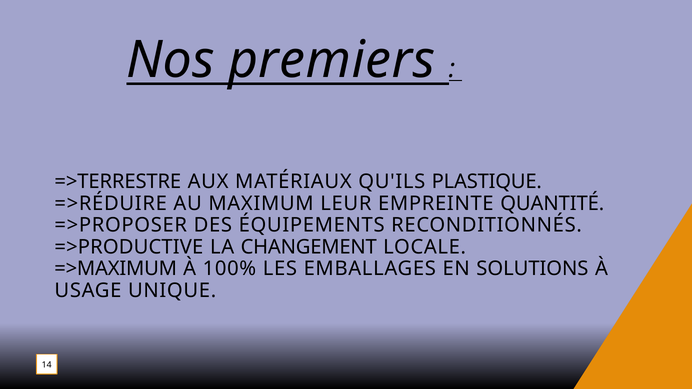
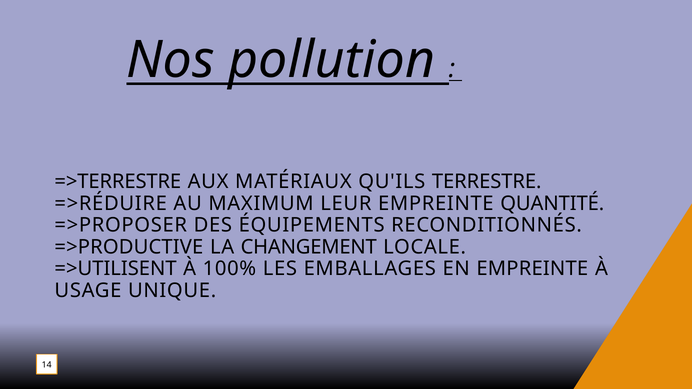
premiers: premiers -> pollution (332, 60)
PLASTIQUE: PLASTIQUE -> TERRESTRE (487, 182)
=>MAXIMUM: =>MAXIMUM -> =>UTILISENT (116, 269)
EN SOLUTIONS: SOLUTIONS -> EMPREINTE (532, 269)
